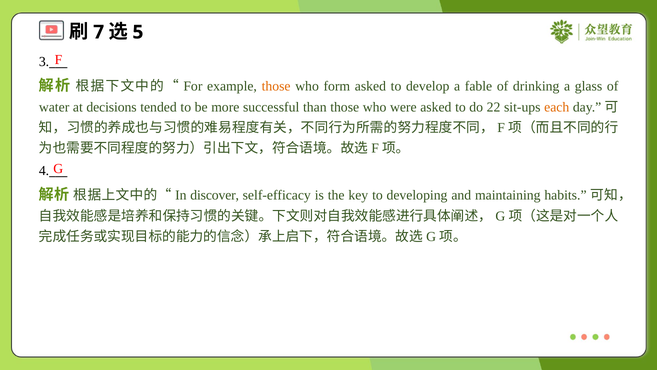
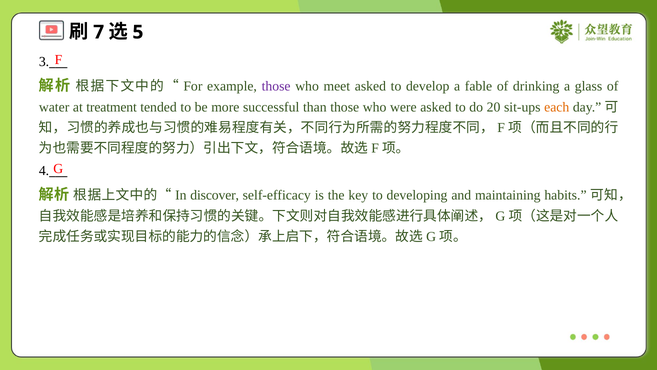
those colour: orange -> purple (276, 86)
form: form -> meet (337, 86)
decisions: decisions -> treatment (112, 107)
22: 22 -> 20 (494, 107)
